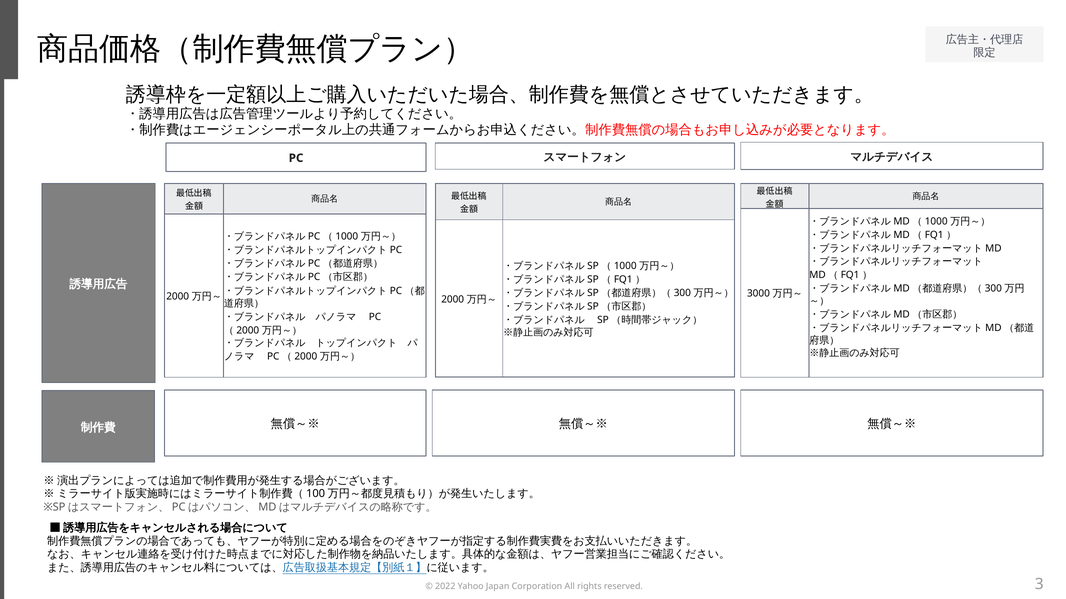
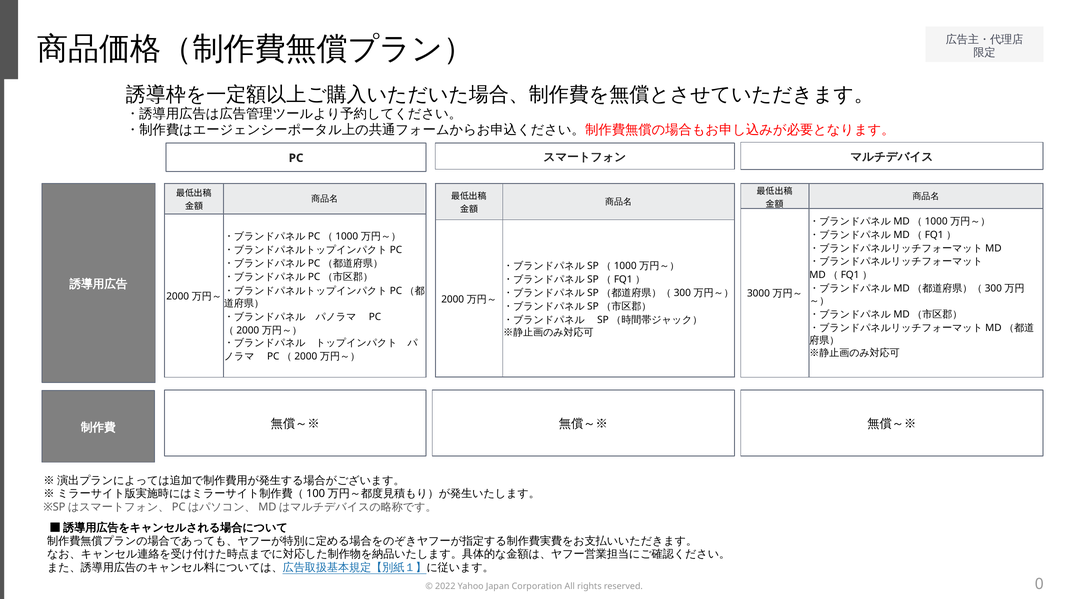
3: 3 -> 0 (1039, 585)
